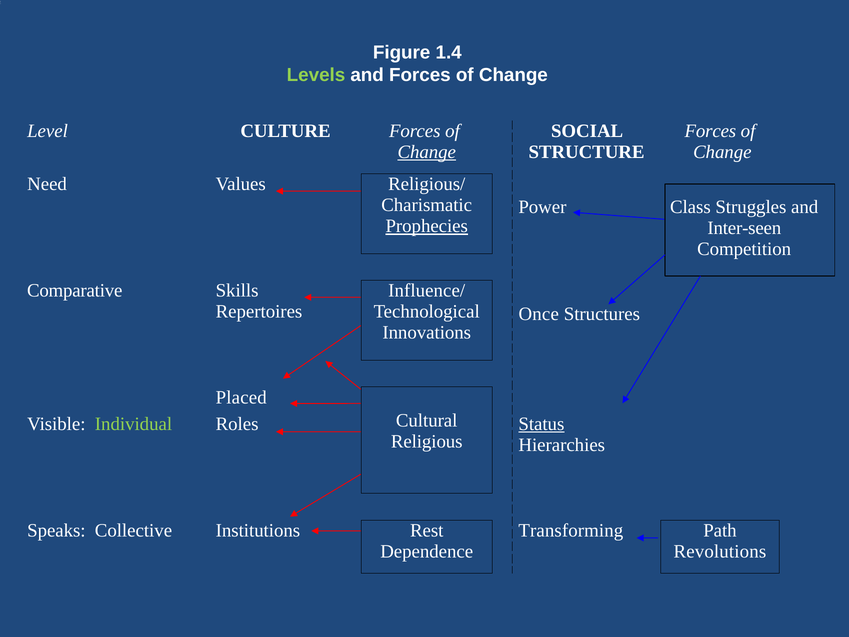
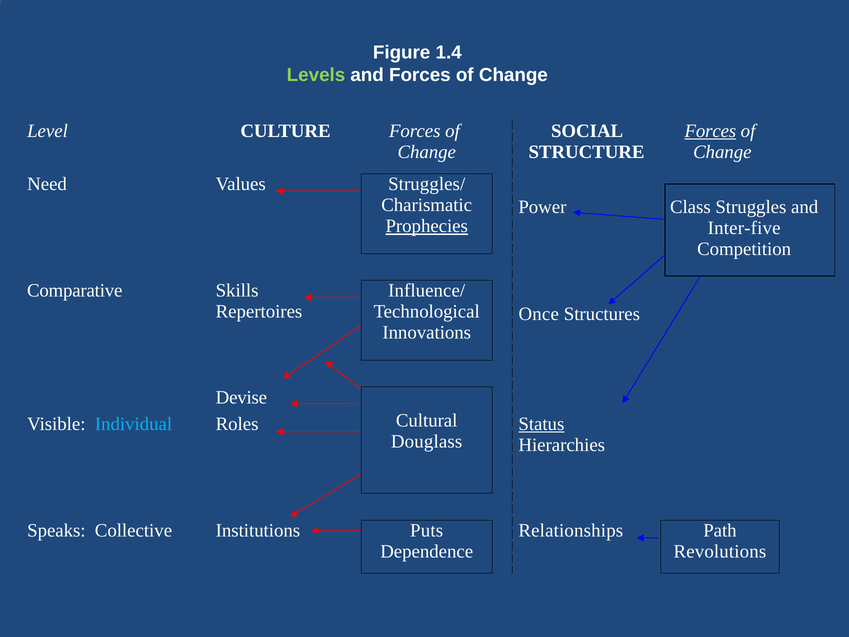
Forces underline: none -> present (710, 131)
Change underline: present -> none (427, 152)
Religious/: Religious/ -> Struggles/ (427, 184)
Inter-seen: Inter-seen -> Inter-five (744, 228)
Placed: Placed -> Devise (241, 397)
Individual colour: light green -> light blue (133, 424)
Religious: Religious -> Douglass (427, 441)
Rest: Rest -> Puts (427, 530)
Transforming: Transforming -> Relationships (571, 530)
